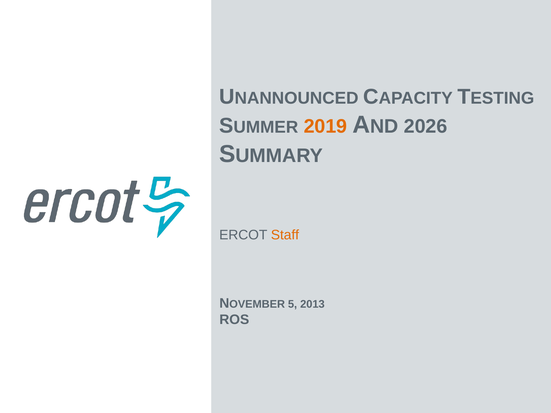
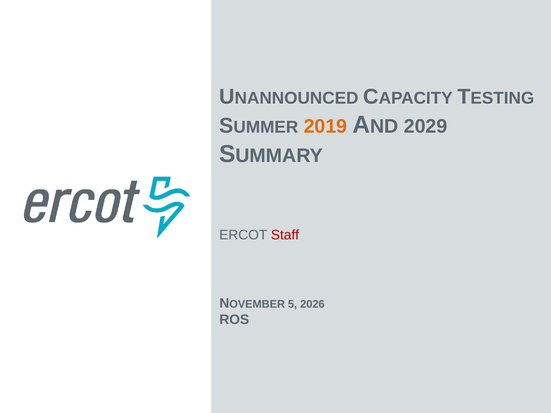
2026: 2026 -> 2029 (426, 126)
Staff colour: orange -> red (285, 235)
2013: 2013 -> 2026 (312, 304)
